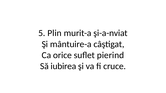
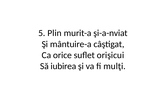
pierind: pierind -> orişicui (111, 55)
cruce: cruce -> mulţi (115, 66)
